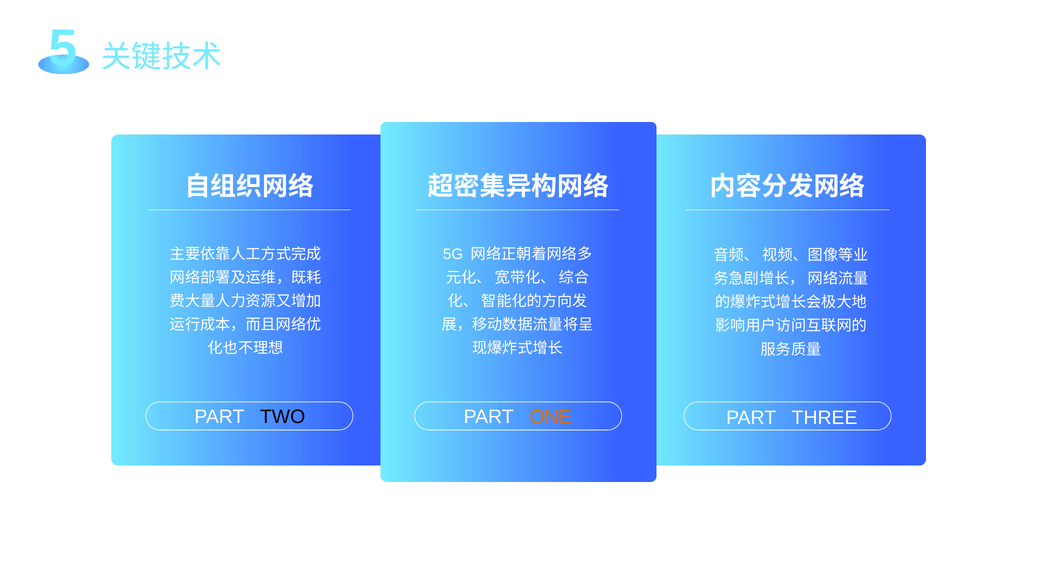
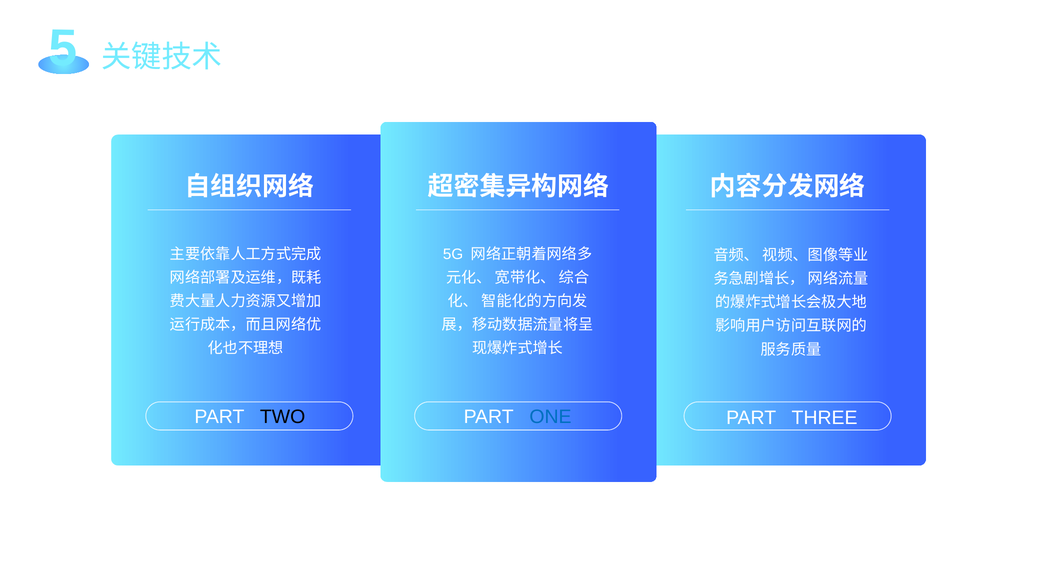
ONE colour: orange -> blue (550, 417)
